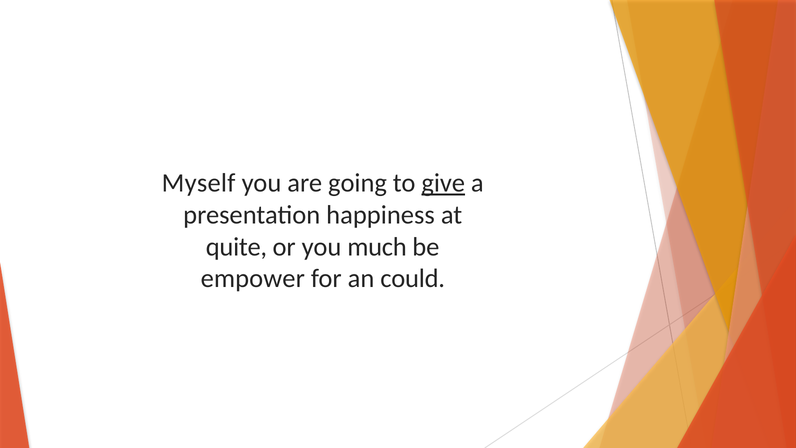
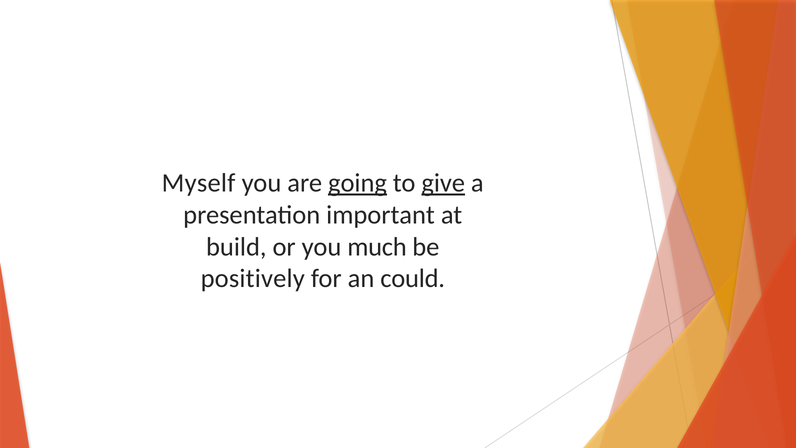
going underline: none -> present (357, 183)
happiness: happiness -> important (381, 215)
quite: quite -> build (236, 247)
empower: empower -> positively (253, 278)
